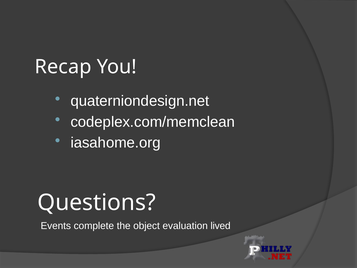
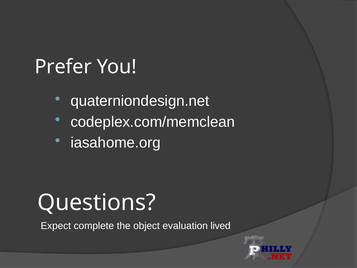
Recap: Recap -> Prefer (63, 67)
Events: Events -> Expect (56, 226)
